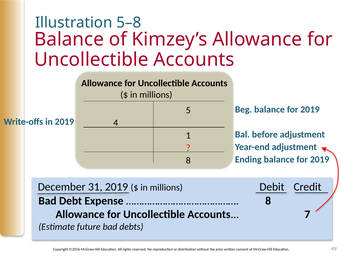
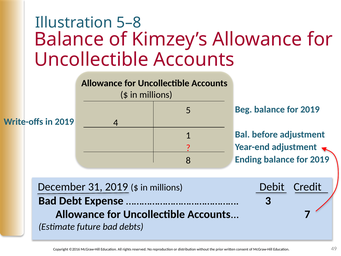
8: 8 -> 3 (268, 201)
